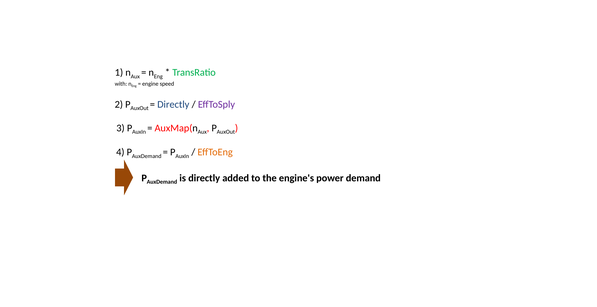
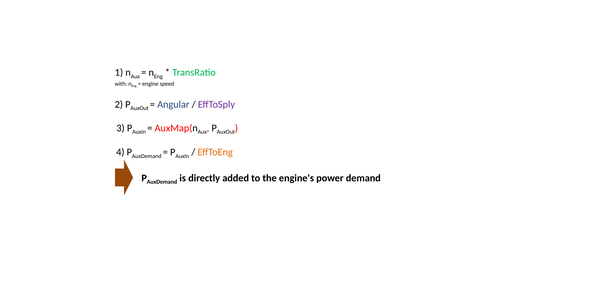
Directly: Directly -> Angular (173, 104)
